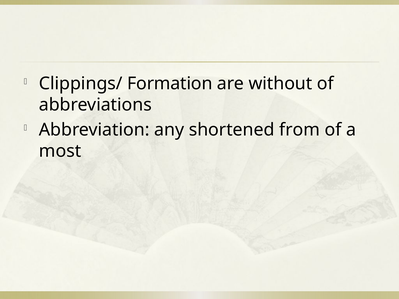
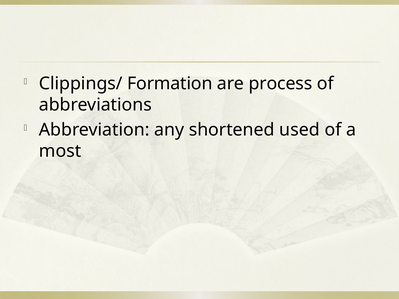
without: without -> process (280, 84)
from: from -> used (300, 130)
